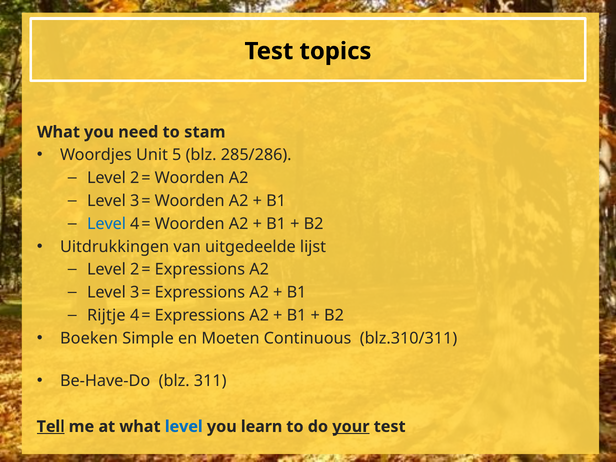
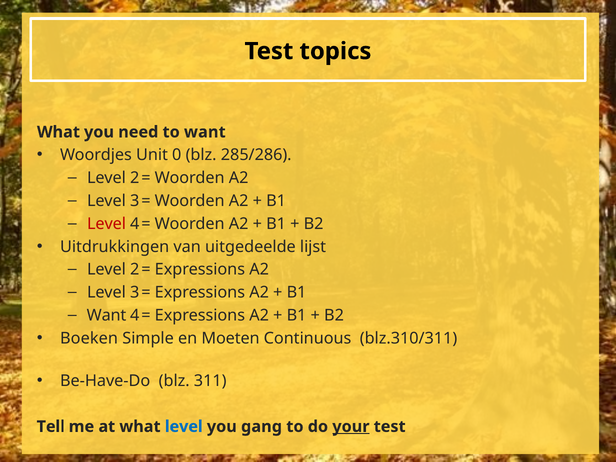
to stam: stam -> want (205, 132)
5: 5 -> 0 (177, 155)
Level colour: blue -> red (106, 224)
Rijtje: Rijtje -> Want (107, 315)
Tell underline: present -> none (51, 427)
learn: learn -> gang (262, 427)
